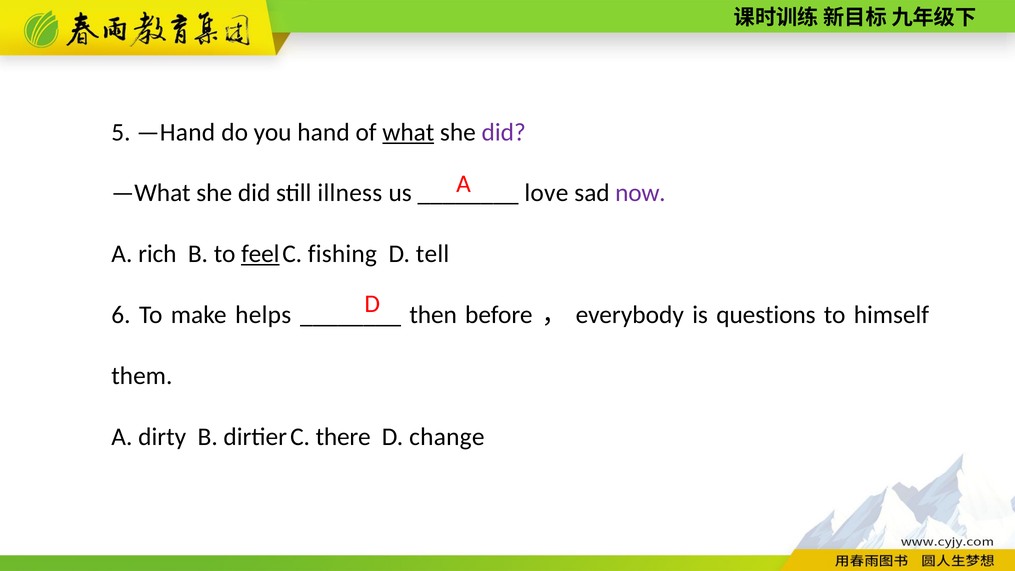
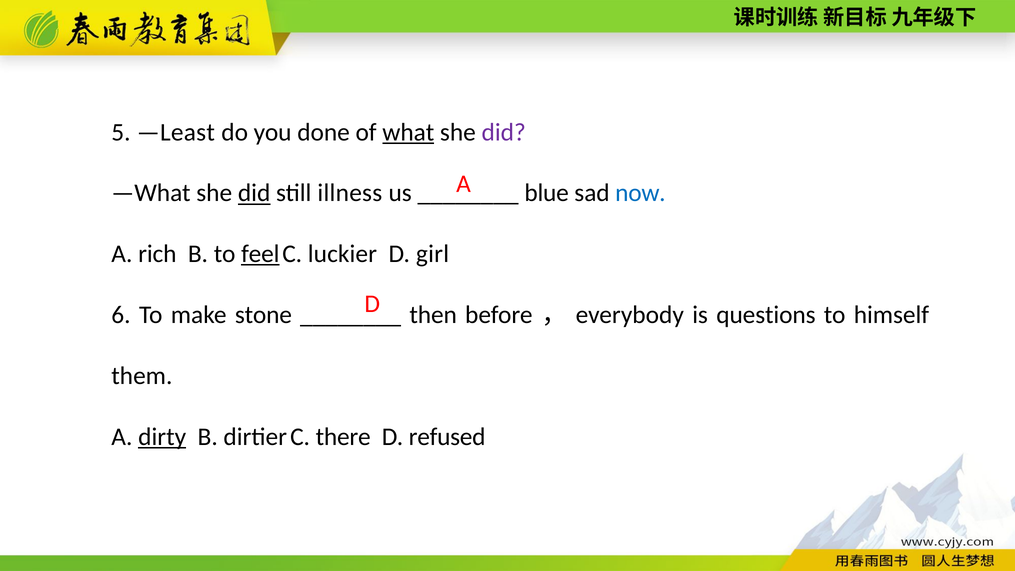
—Hand: —Hand -> —Least (176, 132)
hand: hand -> done (324, 132)
did underline: none -> present (254, 193)
love: love -> blue (547, 193)
now colour: purple -> blue (640, 193)
fishing: fishing -> luckier (342, 254)
tell: tell -> girl (433, 254)
helps: helps -> stone (263, 315)
dirty underline: none -> present (162, 437)
change: change -> refused (447, 437)
